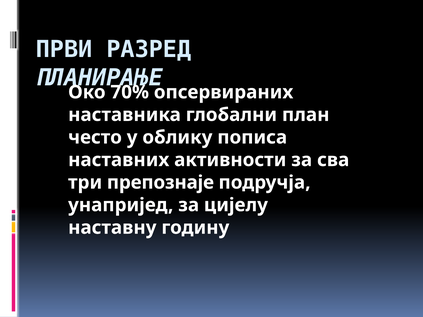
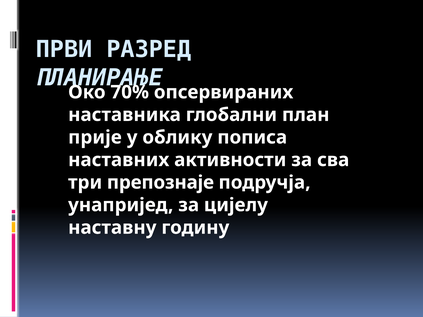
често: често -> прије (95, 137)
